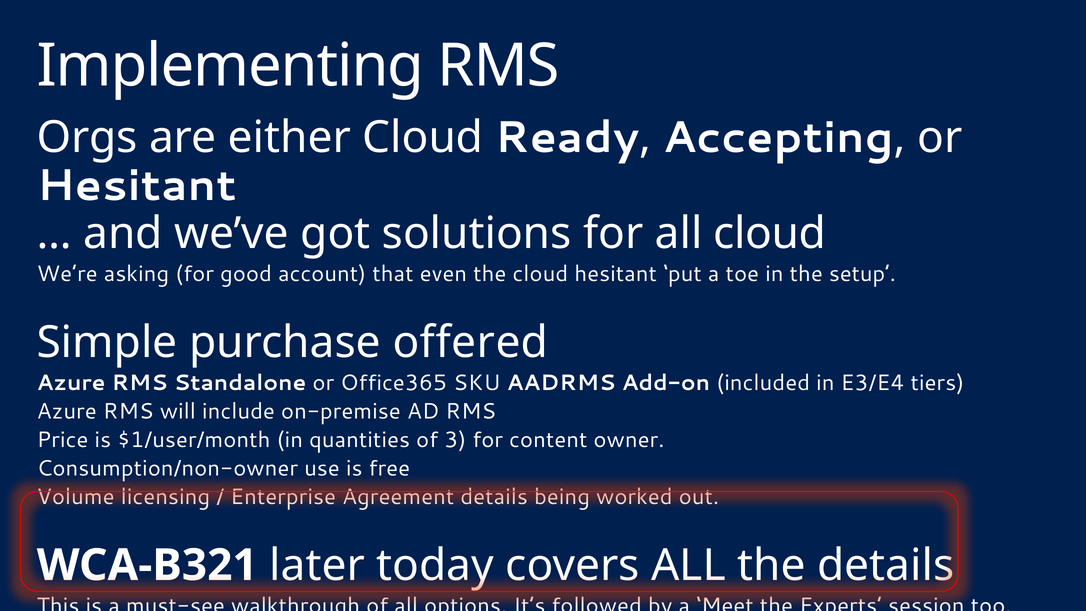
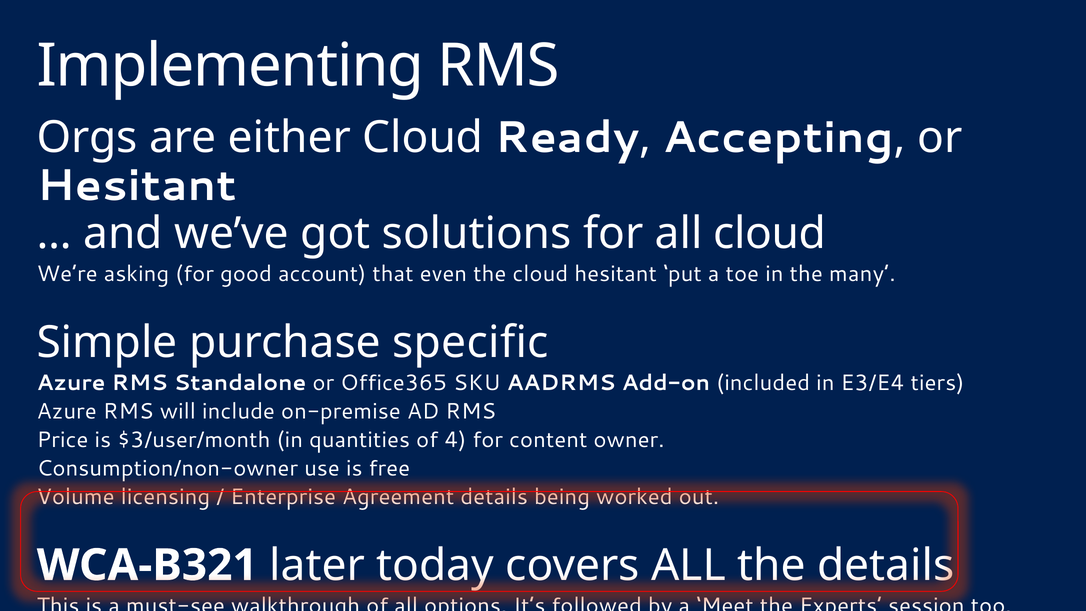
setup: setup -> many (862, 274)
offered: offered -> specific (471, 343)
$1/user/month: $1/user/month -> $3/user/month (194, 440)
3: 3 -> 4 (455, 440)
